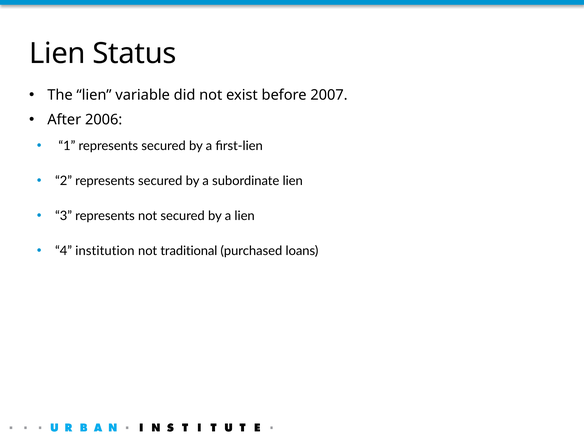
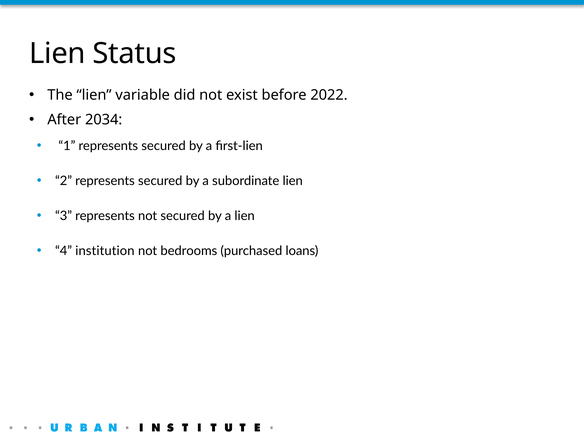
2007: 2007 -> 2022 (329, 95)
2006: 2006 -> 2034 (104, 120)
traditional: traditional -> bedrooms (189, 251)
